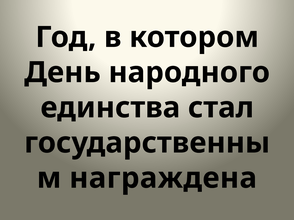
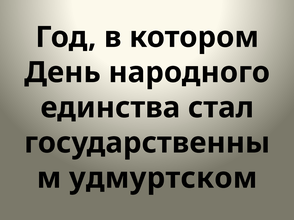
награждена: награждена -> удмуртском (163, 178)
